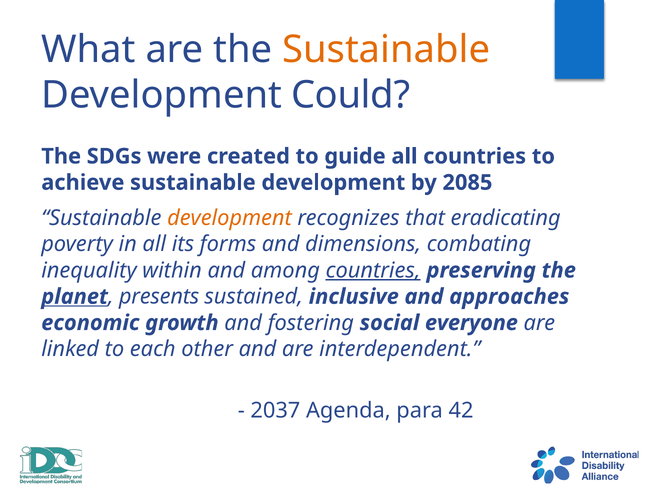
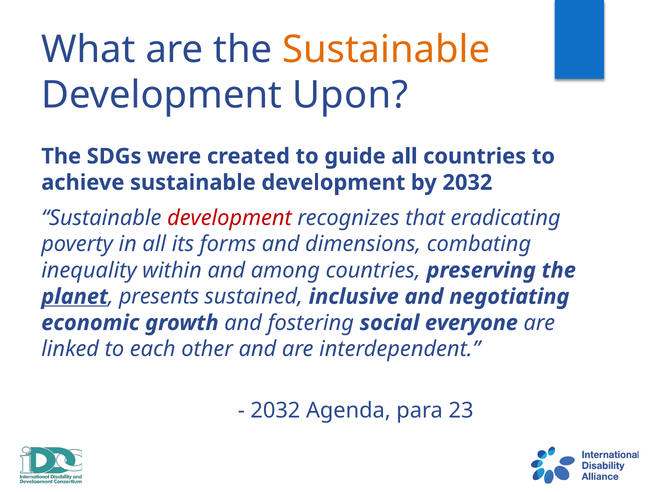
Could: Could -> Upon (350, 95)
by 2085: 2085 -> 2032 (467, 182)
development colour: orange -> red (229, 218)
countries underline: present -> none (373, 270)
approaches: approaches -> negotiating (509, 296)
2037: 2037 -> 2032 (275, 410)
42: 42 -> 23 (461, 410)
